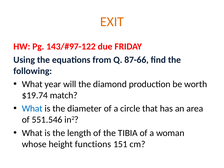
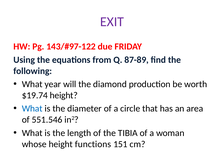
EXIT colour: orange -> purple (112, 22)
87-66: 87-66 -> 87-89 (137, 60)
$19.74 match: match -> height (64, 95)
